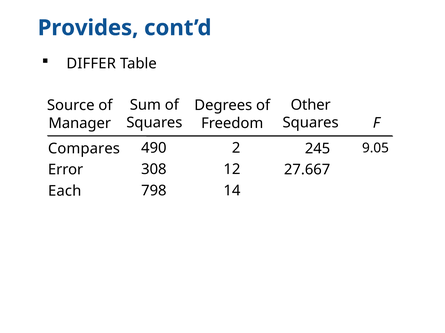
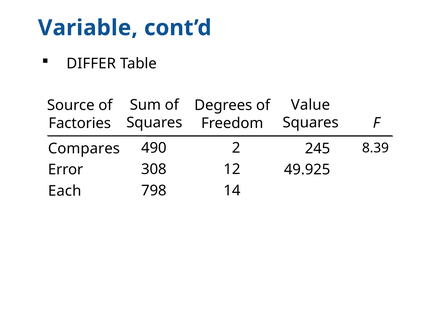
Provides: Provides -> Variable (88, 28)
Other: Other -> Value (310, 105)
Manager: Manager -> Factories (80, 123)
9.05: 9.05 -> 8.39 (375, 149)
27.667: 27.667 -> 49.925 (307, 170)
